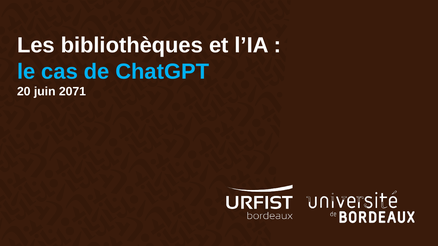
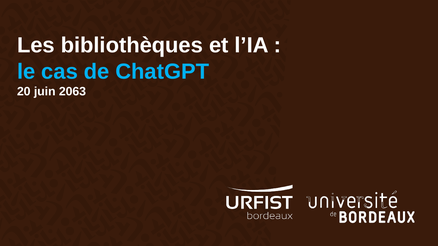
2071: 2071 -> 2063 (72, 91)
